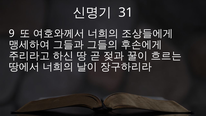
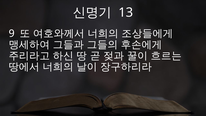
31: 31 -> 13 (126, 12)
